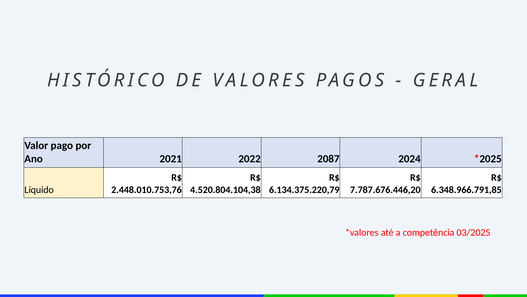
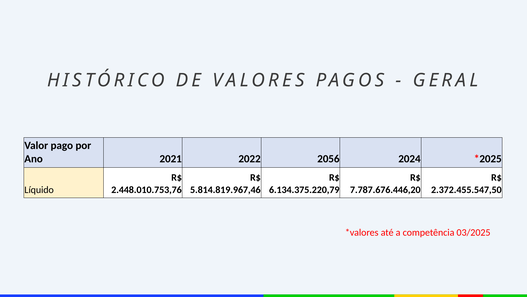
2087: 2087 -> 2056 (328, 159)
4.520.804.104,38: 4.520.804.104,38 -> 5.814.819.967,46 (225, 189)
6.348.966.791,85: 6.348.966.791,85 -> 2.372.455.547,50 (466, 189)
